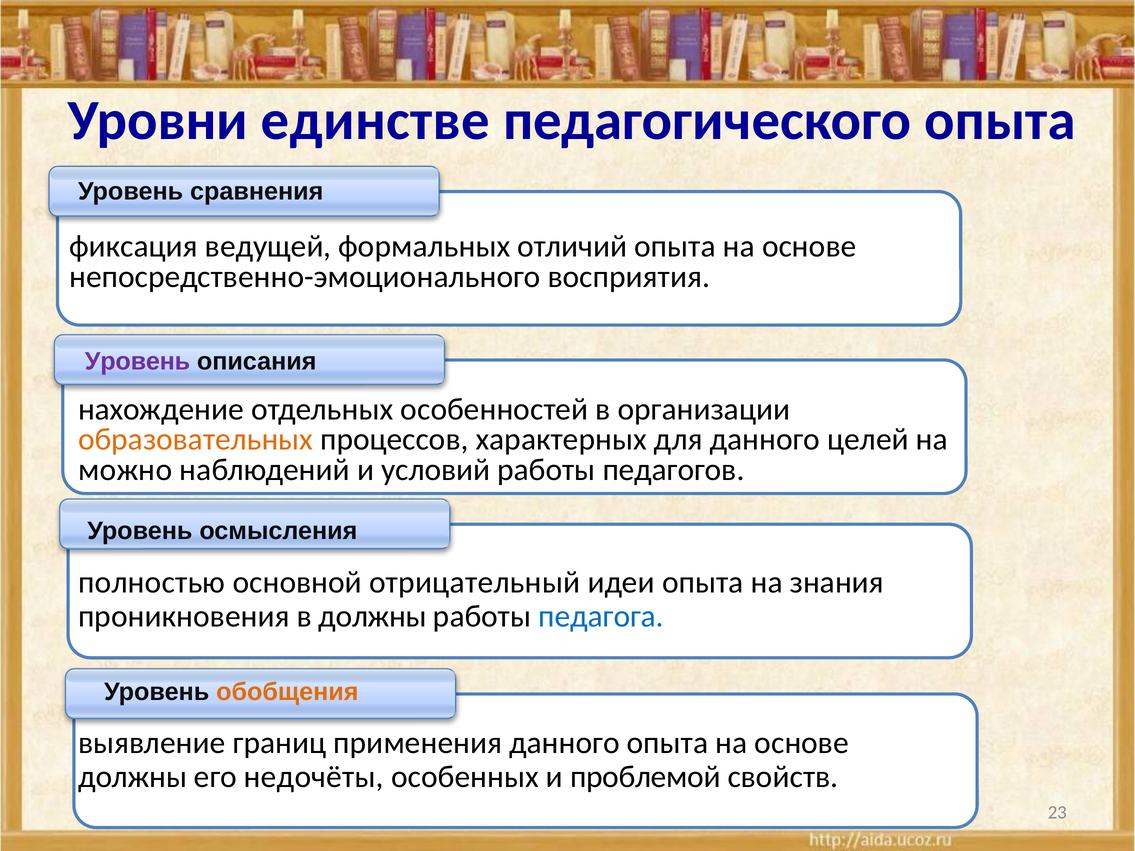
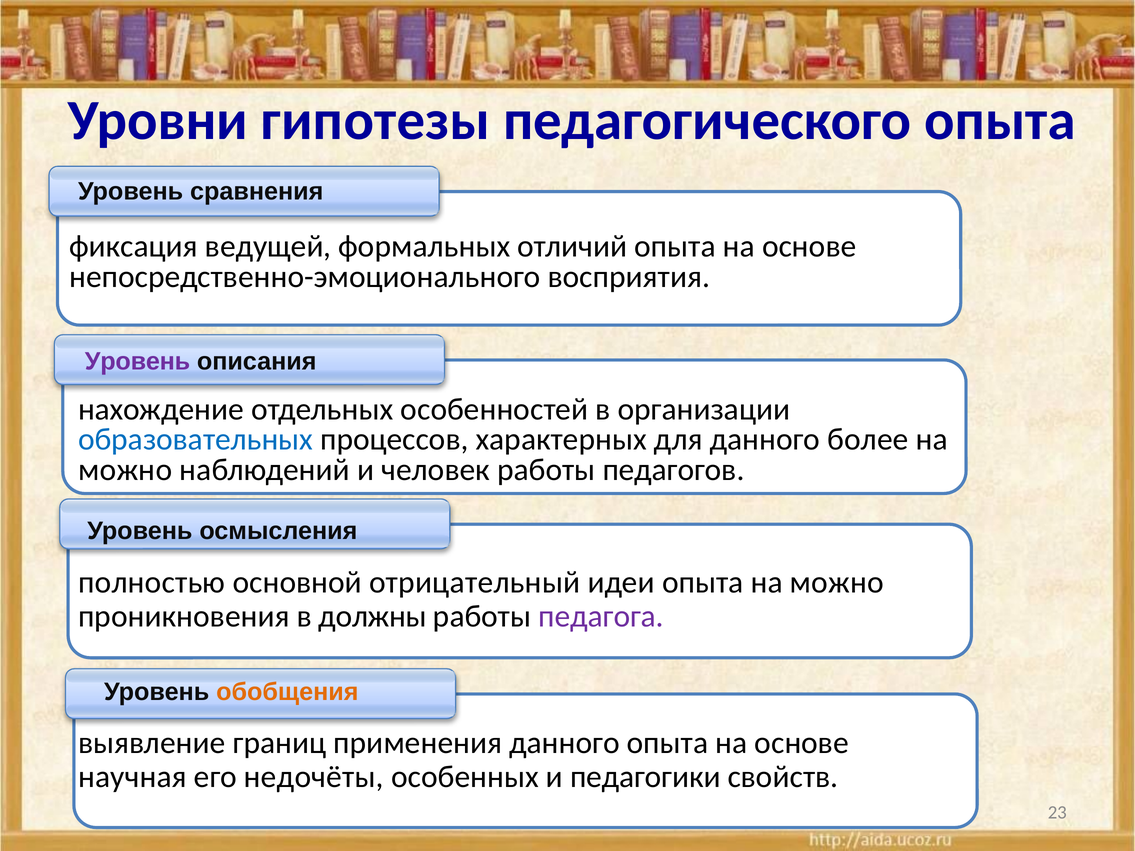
единстве: единстве -> гипотезы (375, 121)
образовательных colour: orange -> blue (196, 440)
целей: целей -> более (868, 440)
условий: условий -> человек (436, 470)
опыта на знания: знания -> можно (837, 582)
педагога colour: blue -> purple (601, 616)
должны: должны -> научная (132, 777)
проблемой: проблемой -> педагогики (645, 777)
